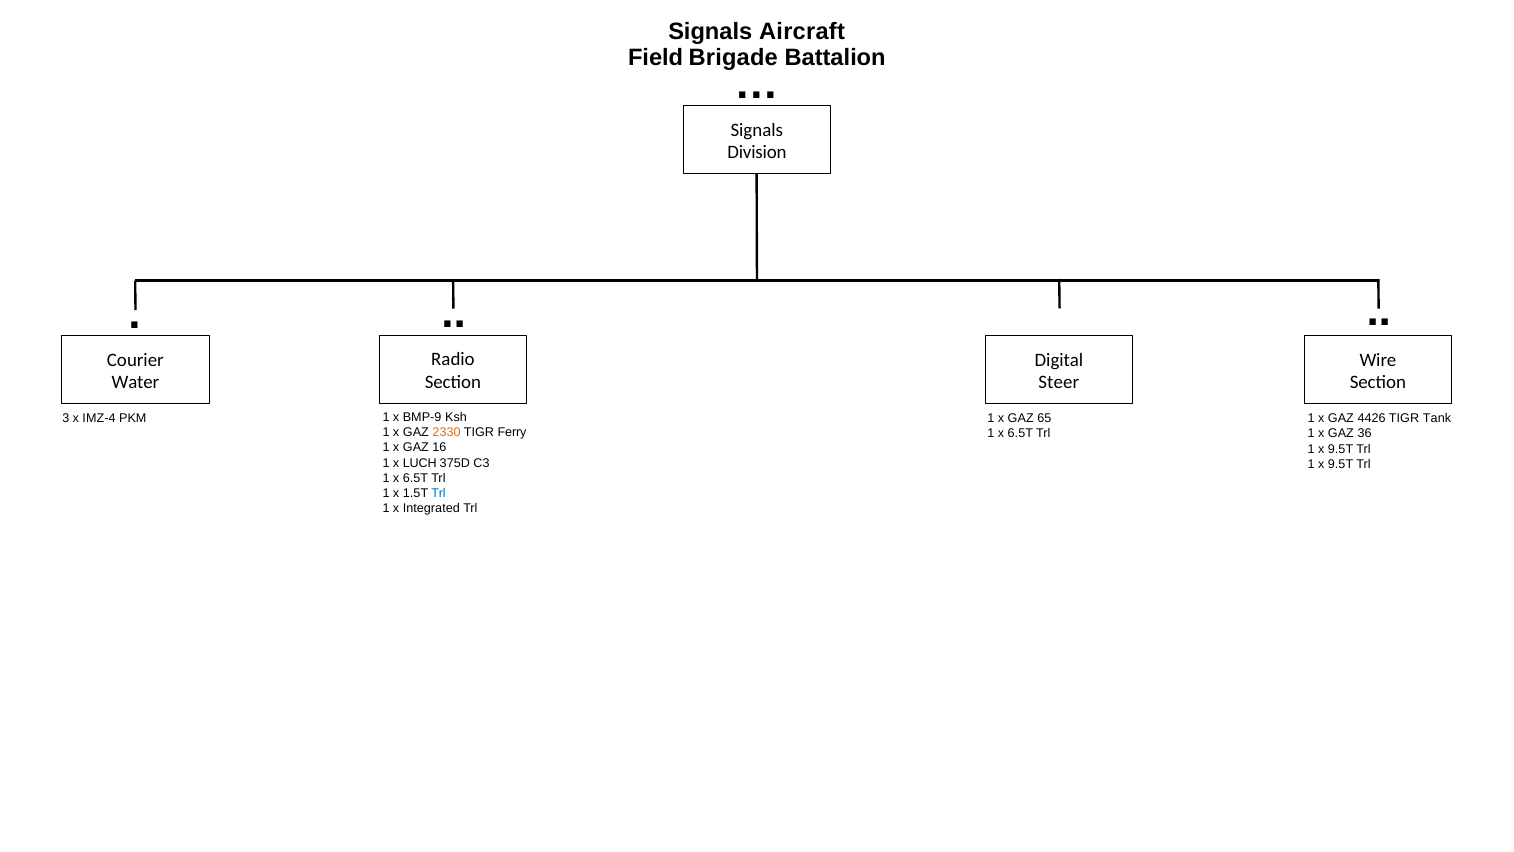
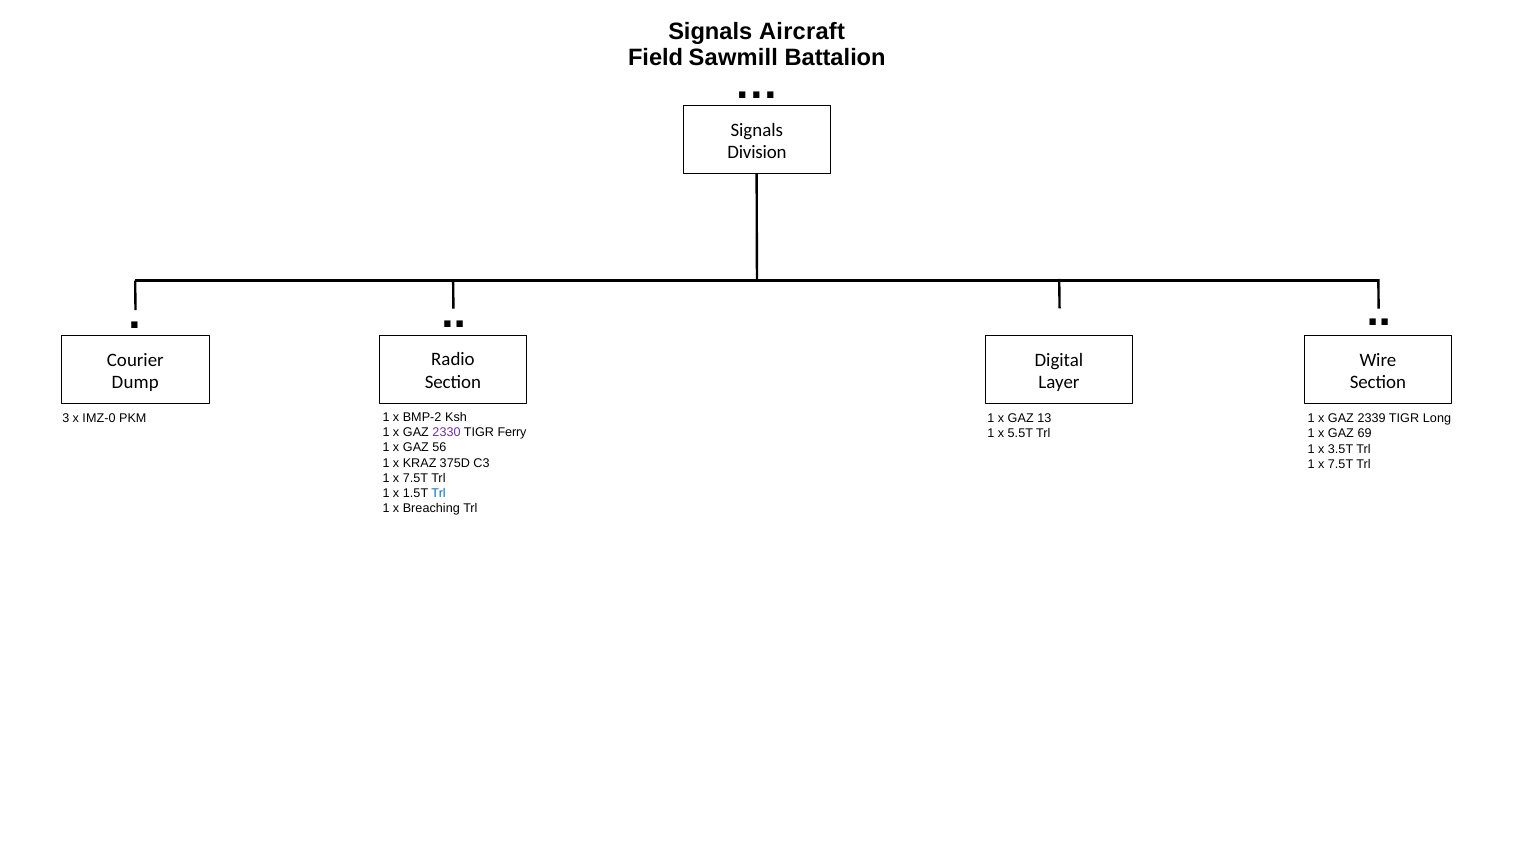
Brigade: Brigade -> Sawmill (733, 57)
Water: Water -> Dump (135, 382)
Steer: Steer -> Layer (1059, 382)
BMP-9: BMP-9 -> BMP-2 (422, 417)
IMZ-4: IMZ-4 -> IMZ-0 (99, 418)
65: 65 -> 13 (1044, 418)
4426: 4426 -> 2339 (1372, 418)
Tank: Tank -> Long (1437, 418)
2330 colour: orange -> purple (447, 432)
6.5T: 6.5T -> 5.5T (1020, 434)
36: 36 -> 69 (1365, 434)
16: 16 -> 56 (439, 448)
9.5T: 9.5T -> 3.5T (1341, 449)
LUCH: LUCH -> KRAZ (420, 463)
9.5T: 9.5T -> 7.5T (1341, 464)
6.5T: 6.5T -> 7.5T (415, 478)
Integrated: Integrated -> Breaching (431, 508)
